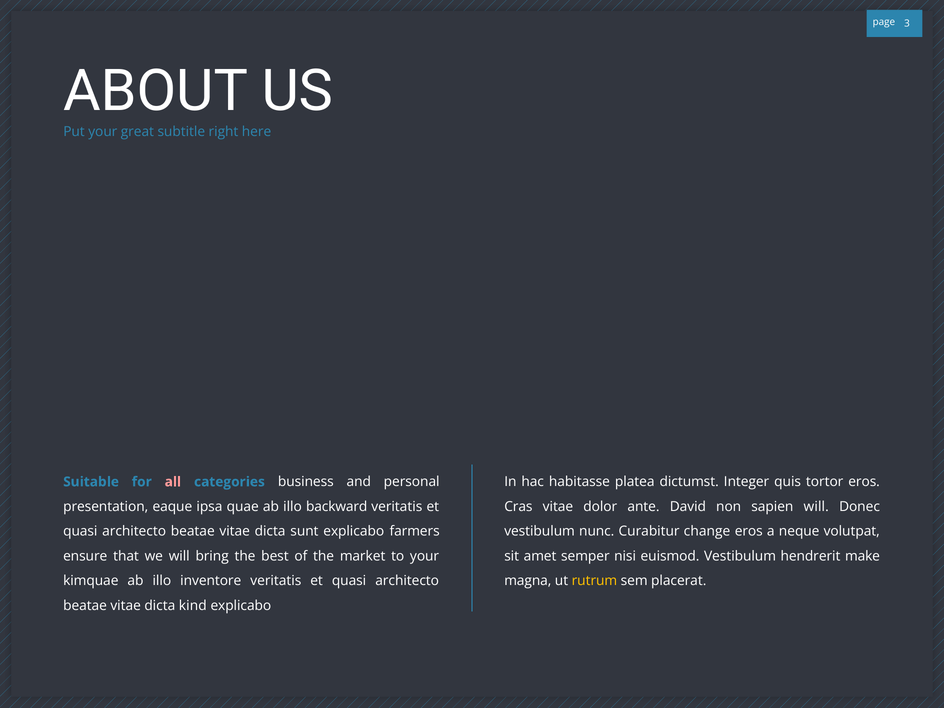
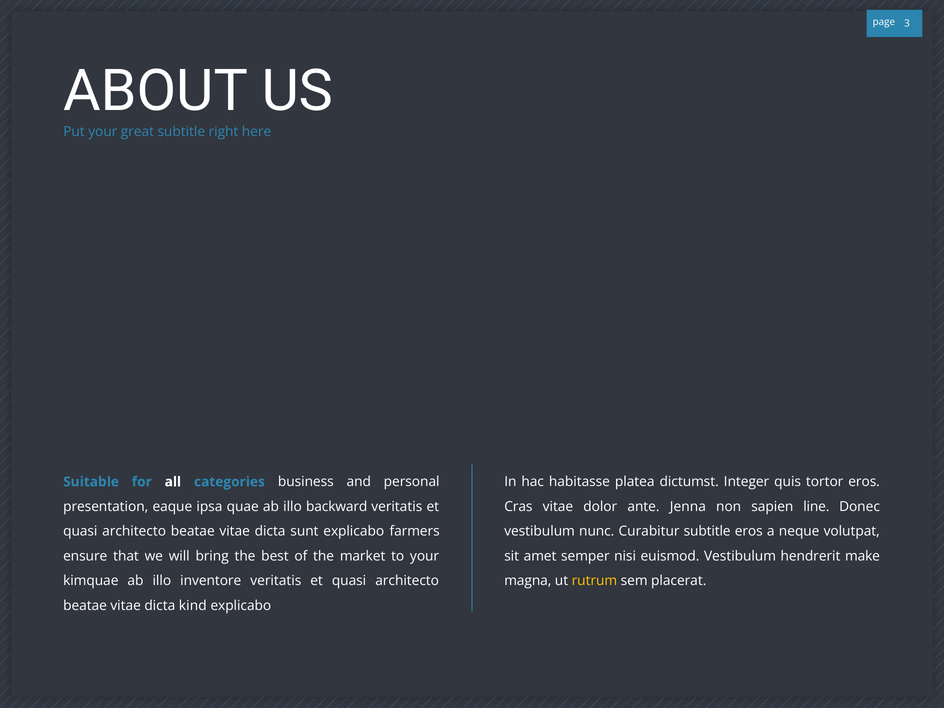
all colour: pink -> white (173, 482)
David: David -> Jenna (688, 507)
sapien will: will -> line (816, 507)
Curabitur change: change -> subtitle (707, 531)
